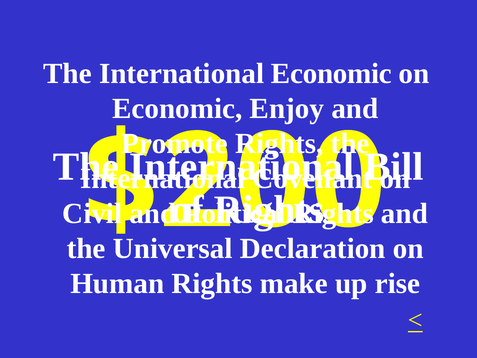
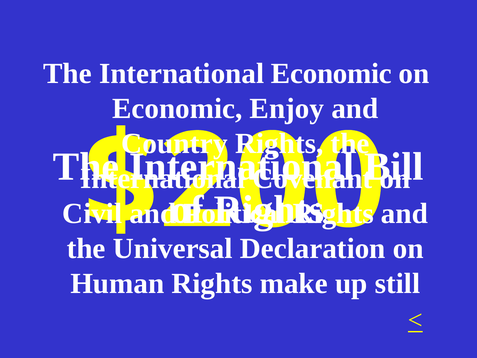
Promote: Promote -> Country (174, 144)
rise: rise -> still (397, 283)
